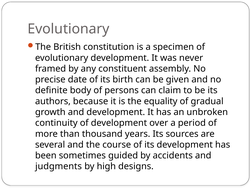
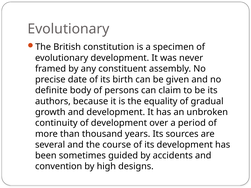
judgments: judgments -> convention (59, 167)
